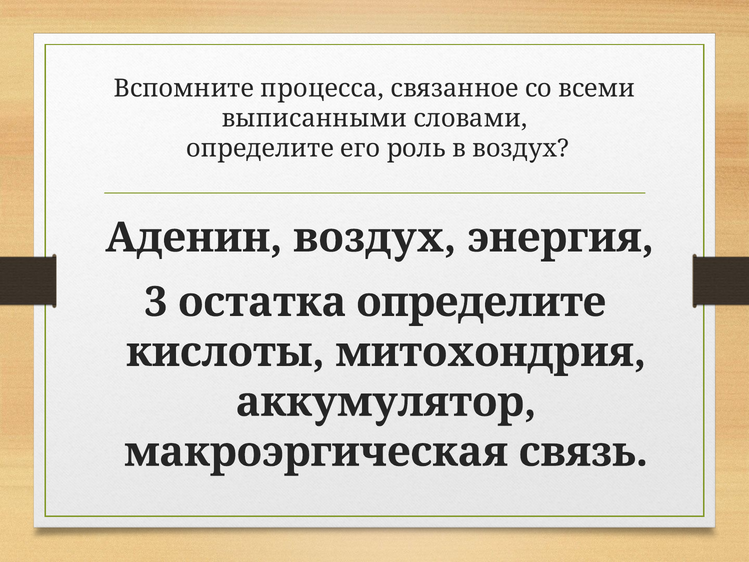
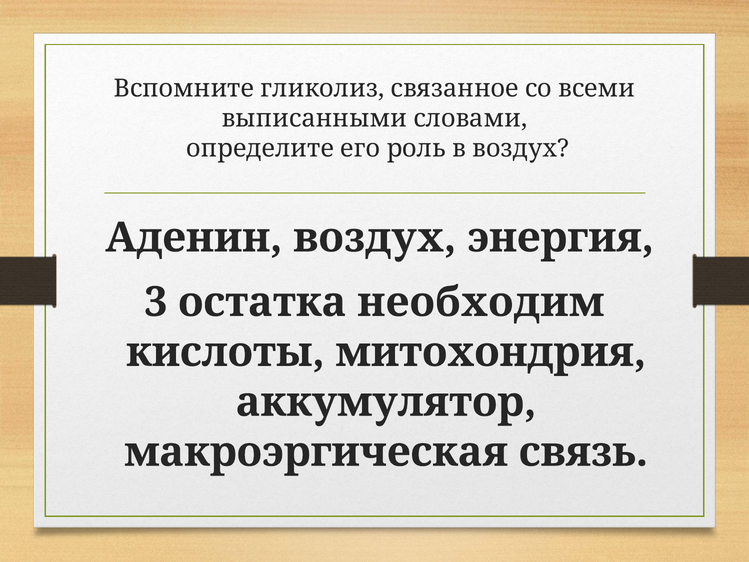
процесса: процесса -> гликолиз (322, 88)
остатка определите: определите -> необходим (481, 302)
